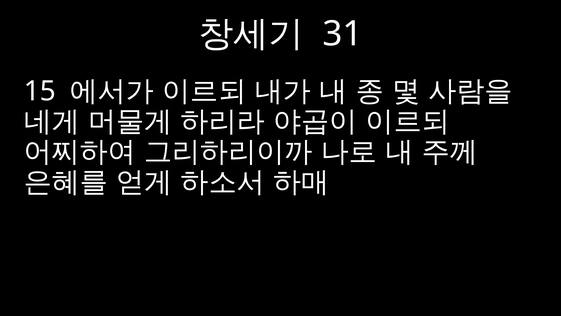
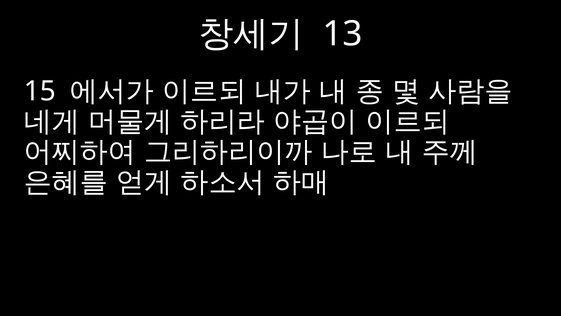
31: 31 -> 13 (343, 34)
